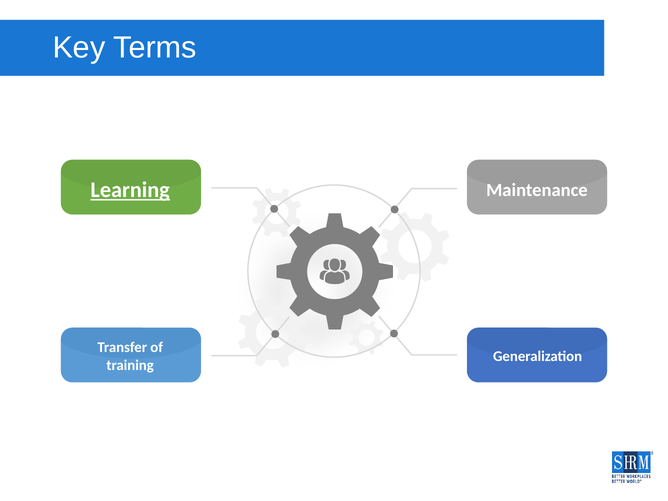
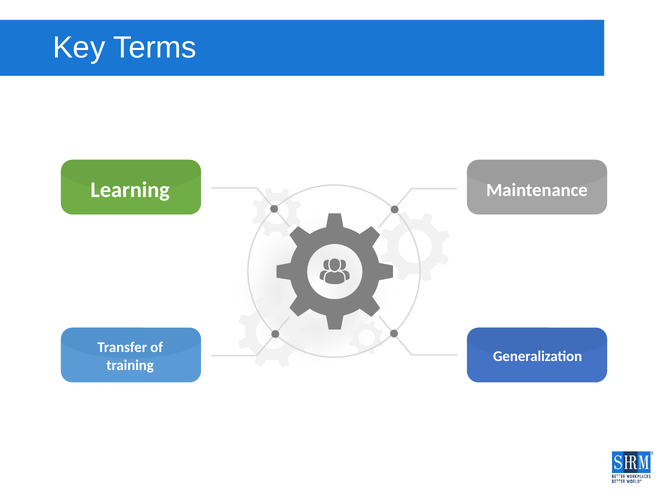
Learning underline: present -> none (130, 190)
